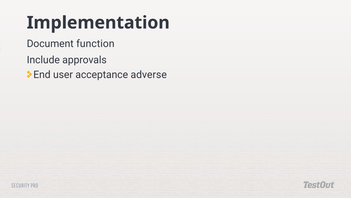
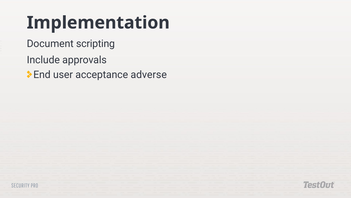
function: function -> scripting (95, 44)
